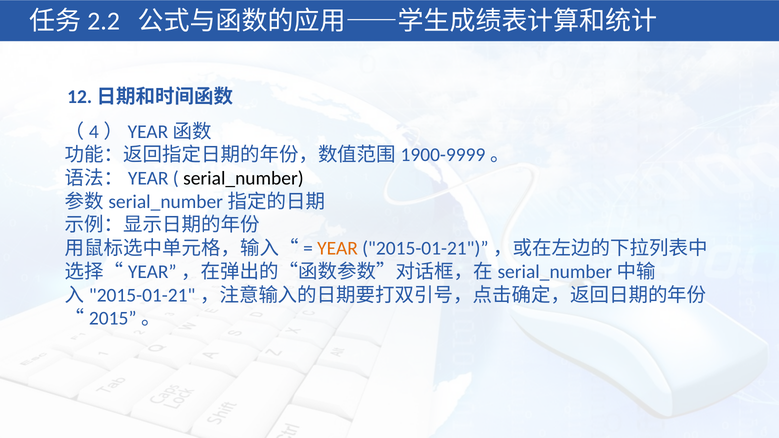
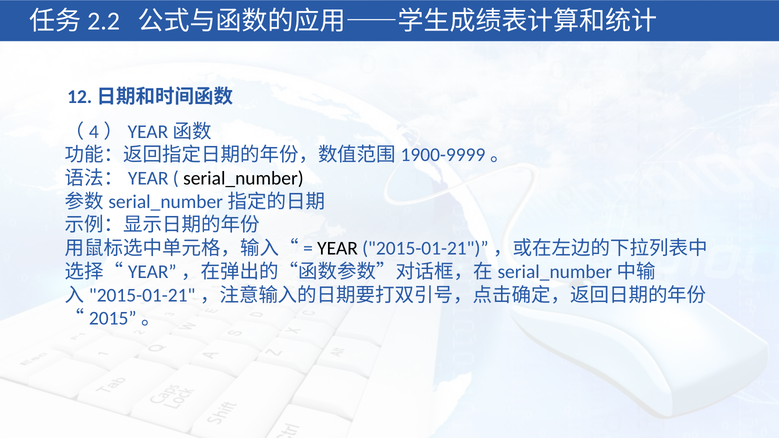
YEAR colour: orange -> black (338, 248)
